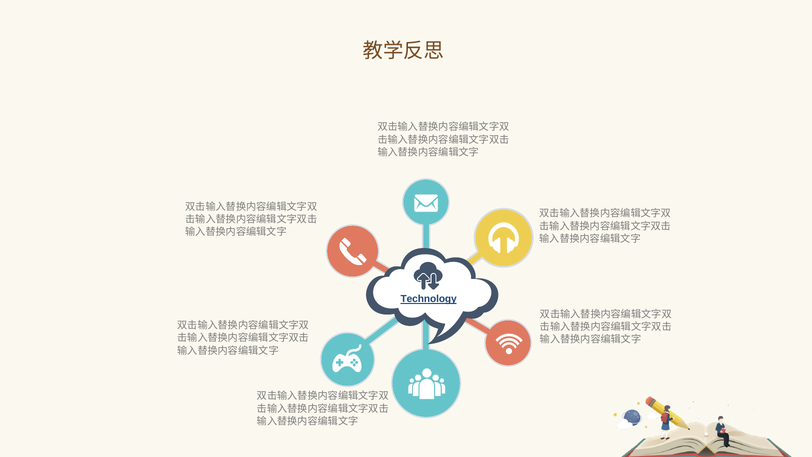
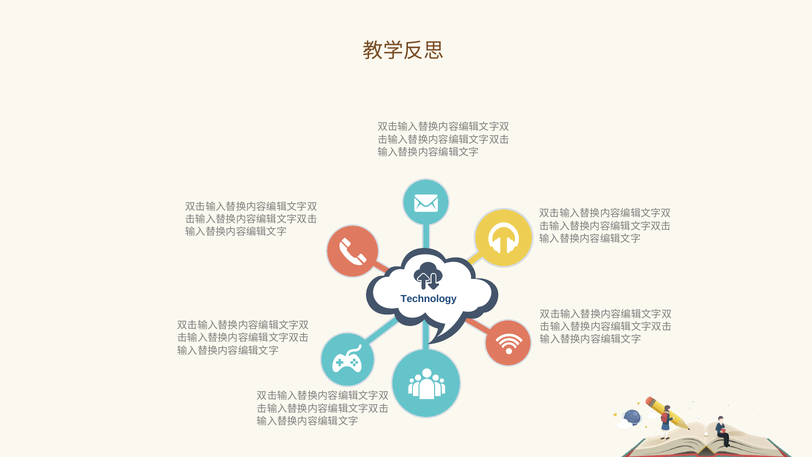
Technology underline: present -> none (429, 299)
